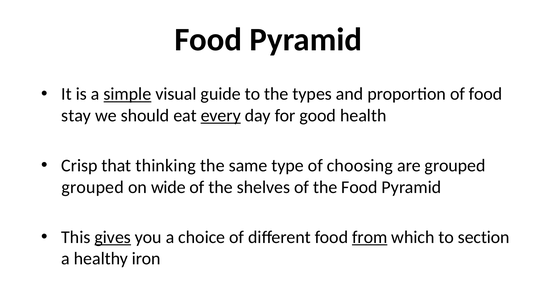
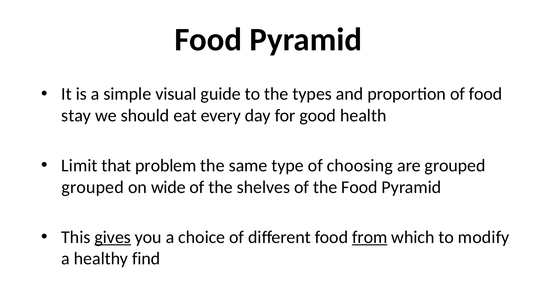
simple underline: present -> none (127, 94)
every underline: present -> none (221, 116)
Crisp: Crisp -> Limit (79, 166)
thinking: thinking -> problem (166, 166)
section: section -> modify (484, 237)
iron: iron -> find (146, 259)
